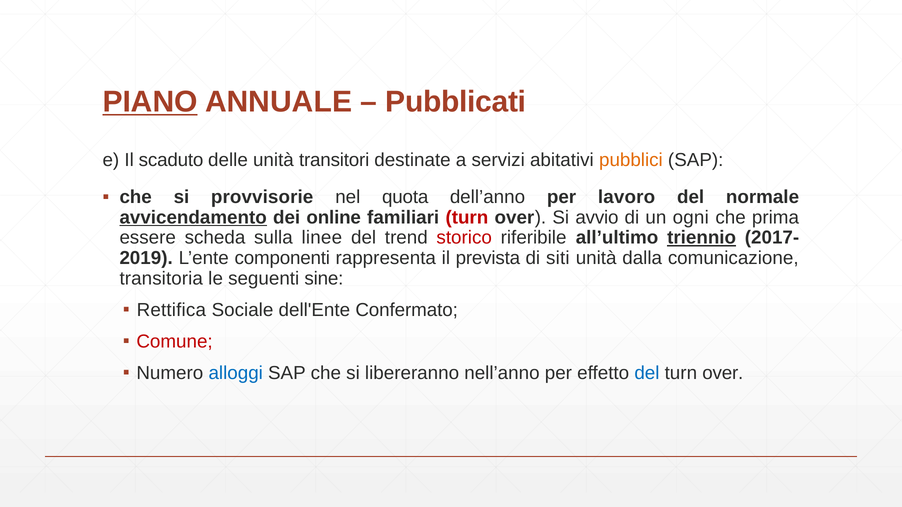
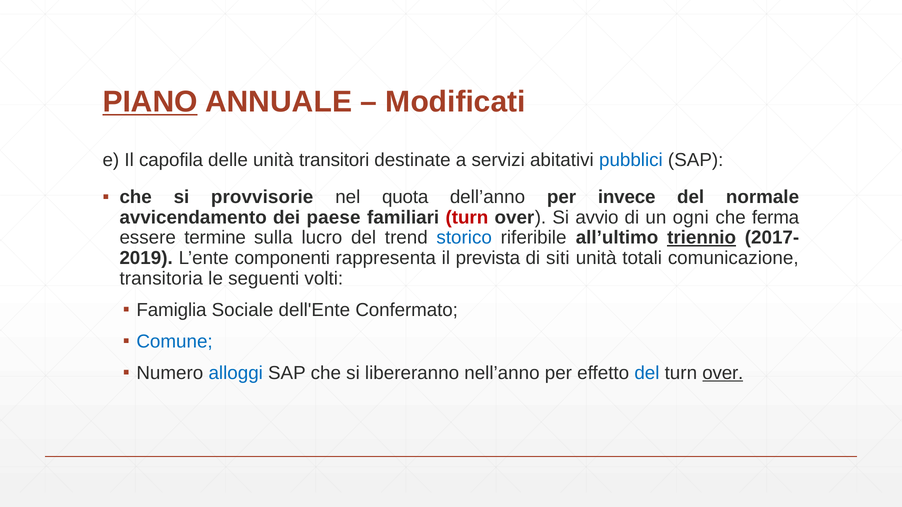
Pubblicati: Pubblicati -> Modificati (456, 102)
scaduto: scaduto -> capofila (171, 160)
pubblici colour: orange -> blue (631, 160)
lavoro: lavoro -> invece (627, 197)
avvicendamento underline: present -> none (193, 218)
online: online -> paese (334, 218)
prima: prima -> ferma (776, 218)
scheda: scheda -> termine (215, 238)
linee: linee -> lucro (322, 238)
storico colour: red -> blue (464, 238)
dalla: dalla -> totali (642, 258)
sine: sine -> volti (324, 279)
Rettifica: Rettifica -> Famiglia (171, 310)
Comune colour: red -> blue (175, 342)
over underline: none -> present (723, 373)
